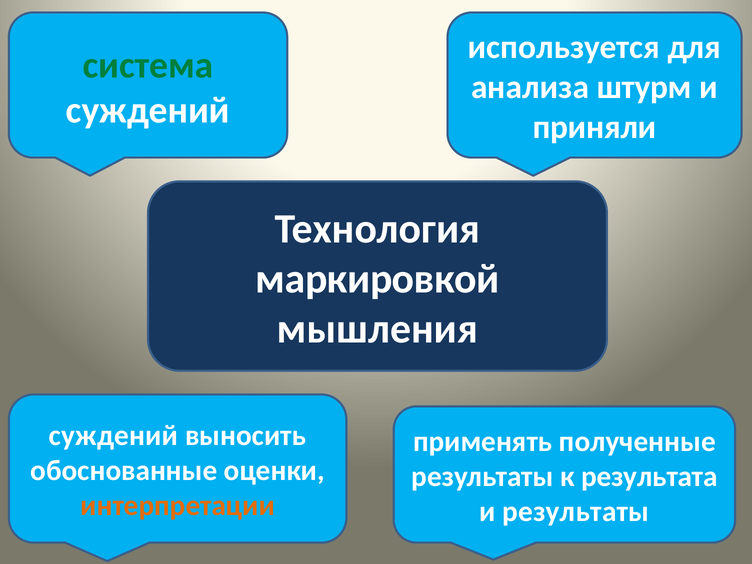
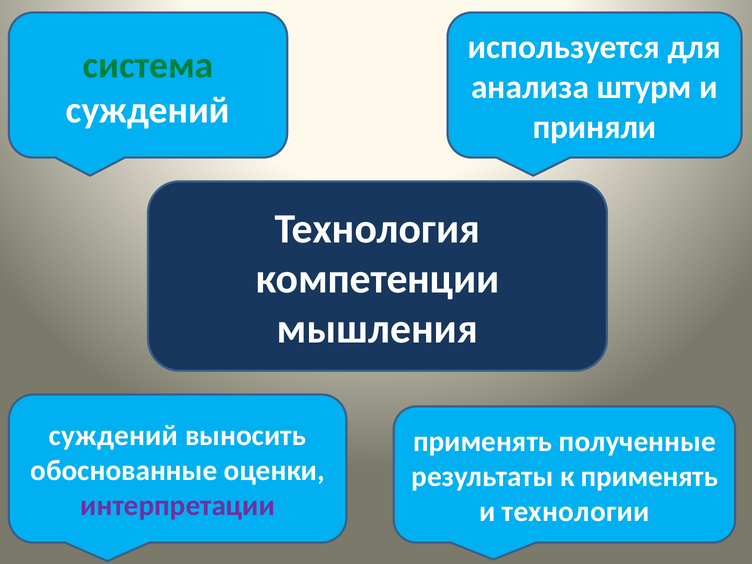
маркировкой: маркировкой -> компетенции (377, 279)
к результата: результата -> применять (649, 477)
интерпретации colour: orange -> purple (178, 506)
и результаты: результаты -> технологии (576, 512)
